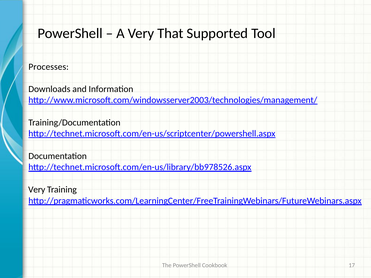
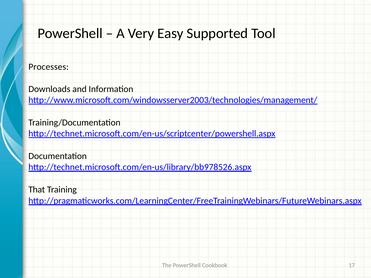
That: That -> Easy (170, 33)
Very: Very -> That (37, 190)
